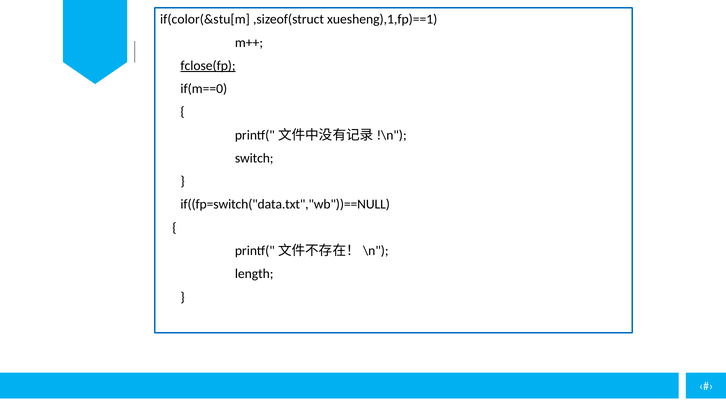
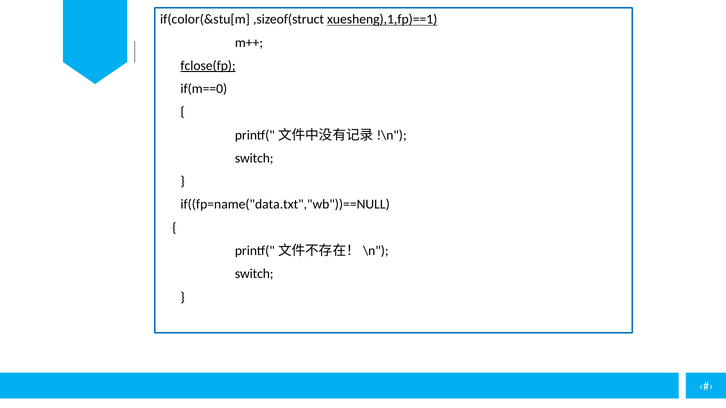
xuesheng),1,fp)==1 underline: none -> present (382, 19)
if((fp=switch("data.txt","wb"))==NULL: if((fp=switch("data.txt","wb"))==NULL -> if((fp=name("data.txt","wb"))==NULL (285, 205)
length: length -> switch (254, 274)
